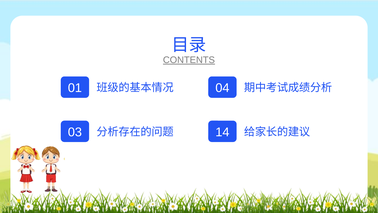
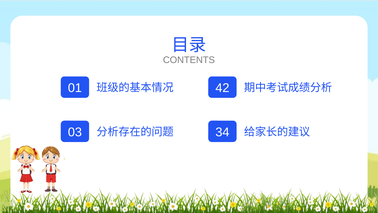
CONTENTS underline: present -> none (189, 60)
04: 04 -> 42 (222, 88)
14: 14 -> 34 (222, 132)
